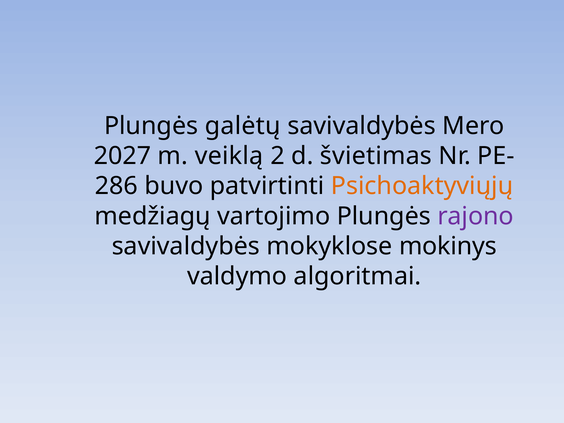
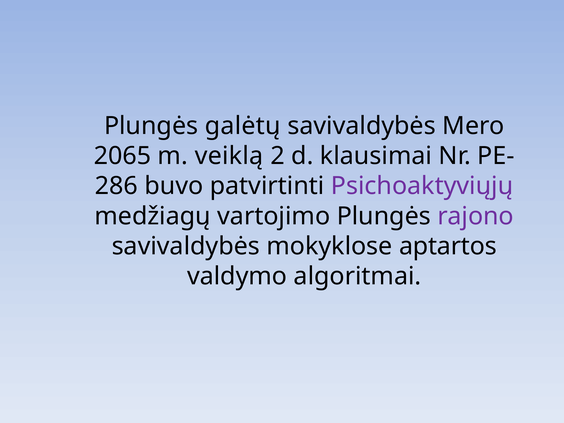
2027: 2027 -> 2065 (122, 156)
švietimas: švietimas -> klausimai (376, 156)
Psichoaktyviųjų colour: orange -> purple (422, 186)
mokinys: mokinys -> aptartos (448, 246)
